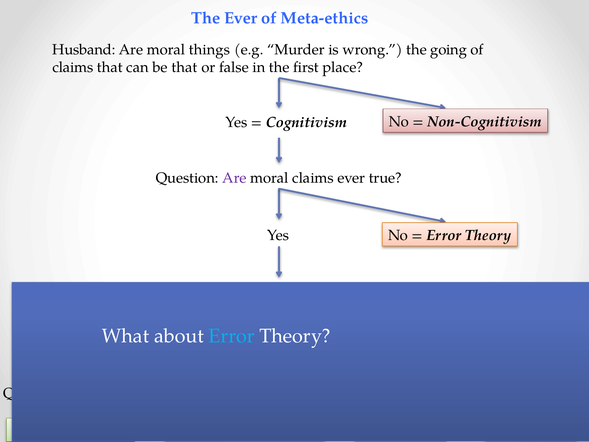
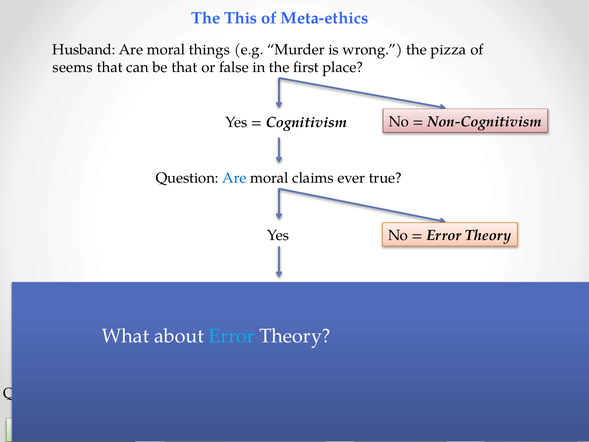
The Ever: Ever -> This (241, 18)
going: going -> pizza (448, 50)
claims: claims -> seems (73, 67)
Are colour: purple -> blue (234, 178)
